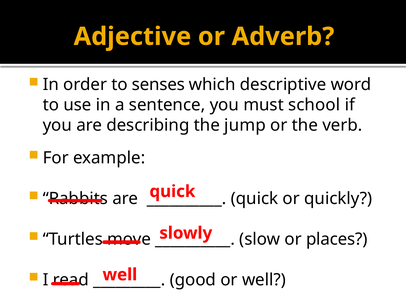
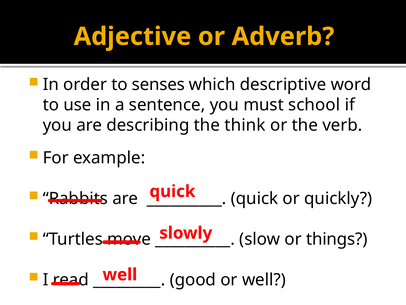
jump: jump -> think (245, 125)
places: places -> things (337, 239)
